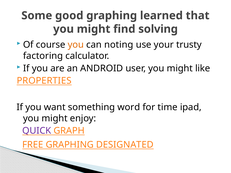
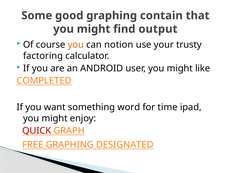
learned: learned -> contain (161, 16)
solving: solving -> output (158, 29)
noting: noting -> notion (119, 45)
PROPERTIES: PROPERTIES -> COMPLETED (44, 81)
QUICK colour: purple -> red (37, 131)
